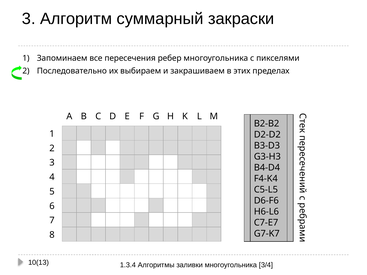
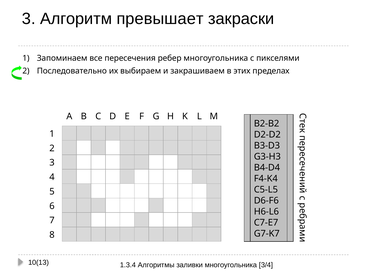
суммарный: суммарный -> превышает (160, 19)
